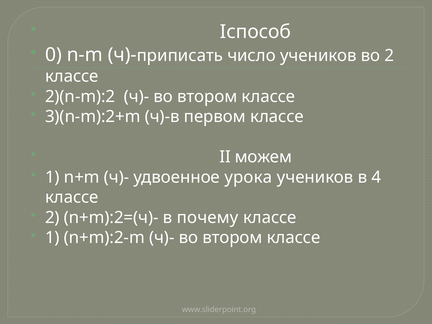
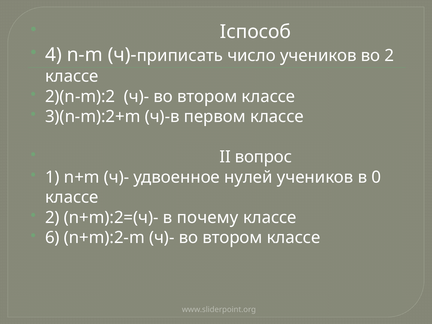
0: 0 -> 4 (53, 55)
можем: можем -> вопрос (263, 157)
урока: урока -> нулей (248, 177)
4: 4 -> 0 (376, 177)
1: 1 -> 6 (52, 238)
